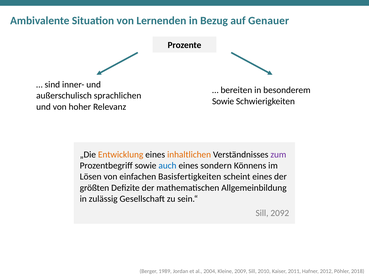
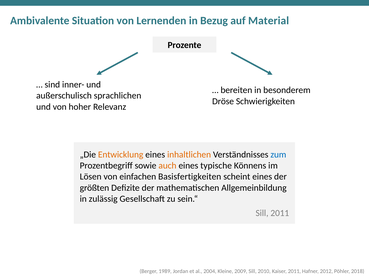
Genauer: Genauer -> Material (269, 21)
Sowie: Sowie -> Dröse (223, 101)
zum colour: purple -> blue (278, 154)
auch colour: blue -> orange (167, 165)
sondern: sondern -> typische (216, 165)
Sill 2092: 2092 -> 2011 (280, 213)
